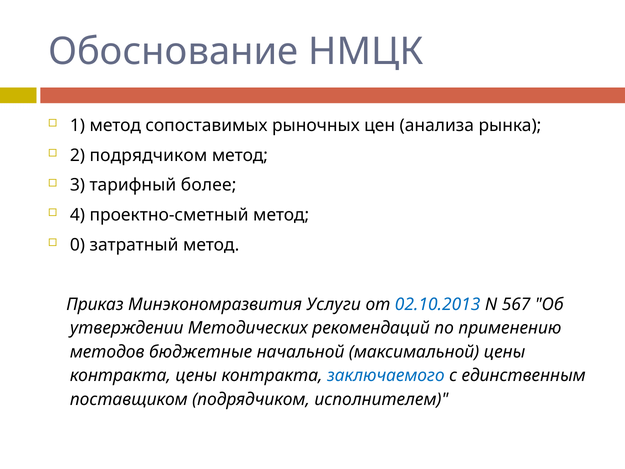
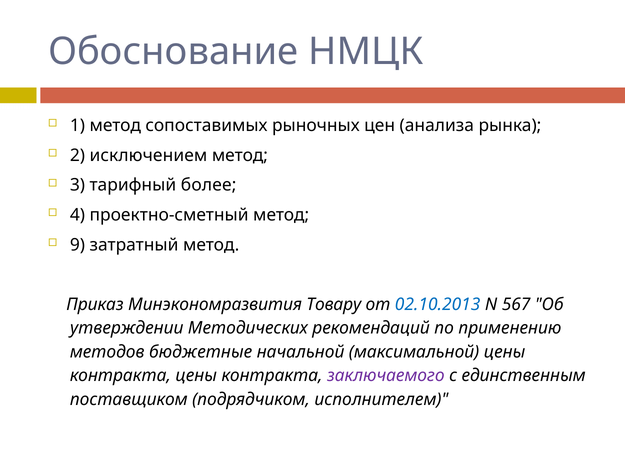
2 подрядчиком: подрядчиком -> исключением (148, 155)
0: 0 -> 9 (77, 245)
Услуги: Услуги -> Товару (334, 304)
заключаемого colour: blue -> purple (386, 376)
